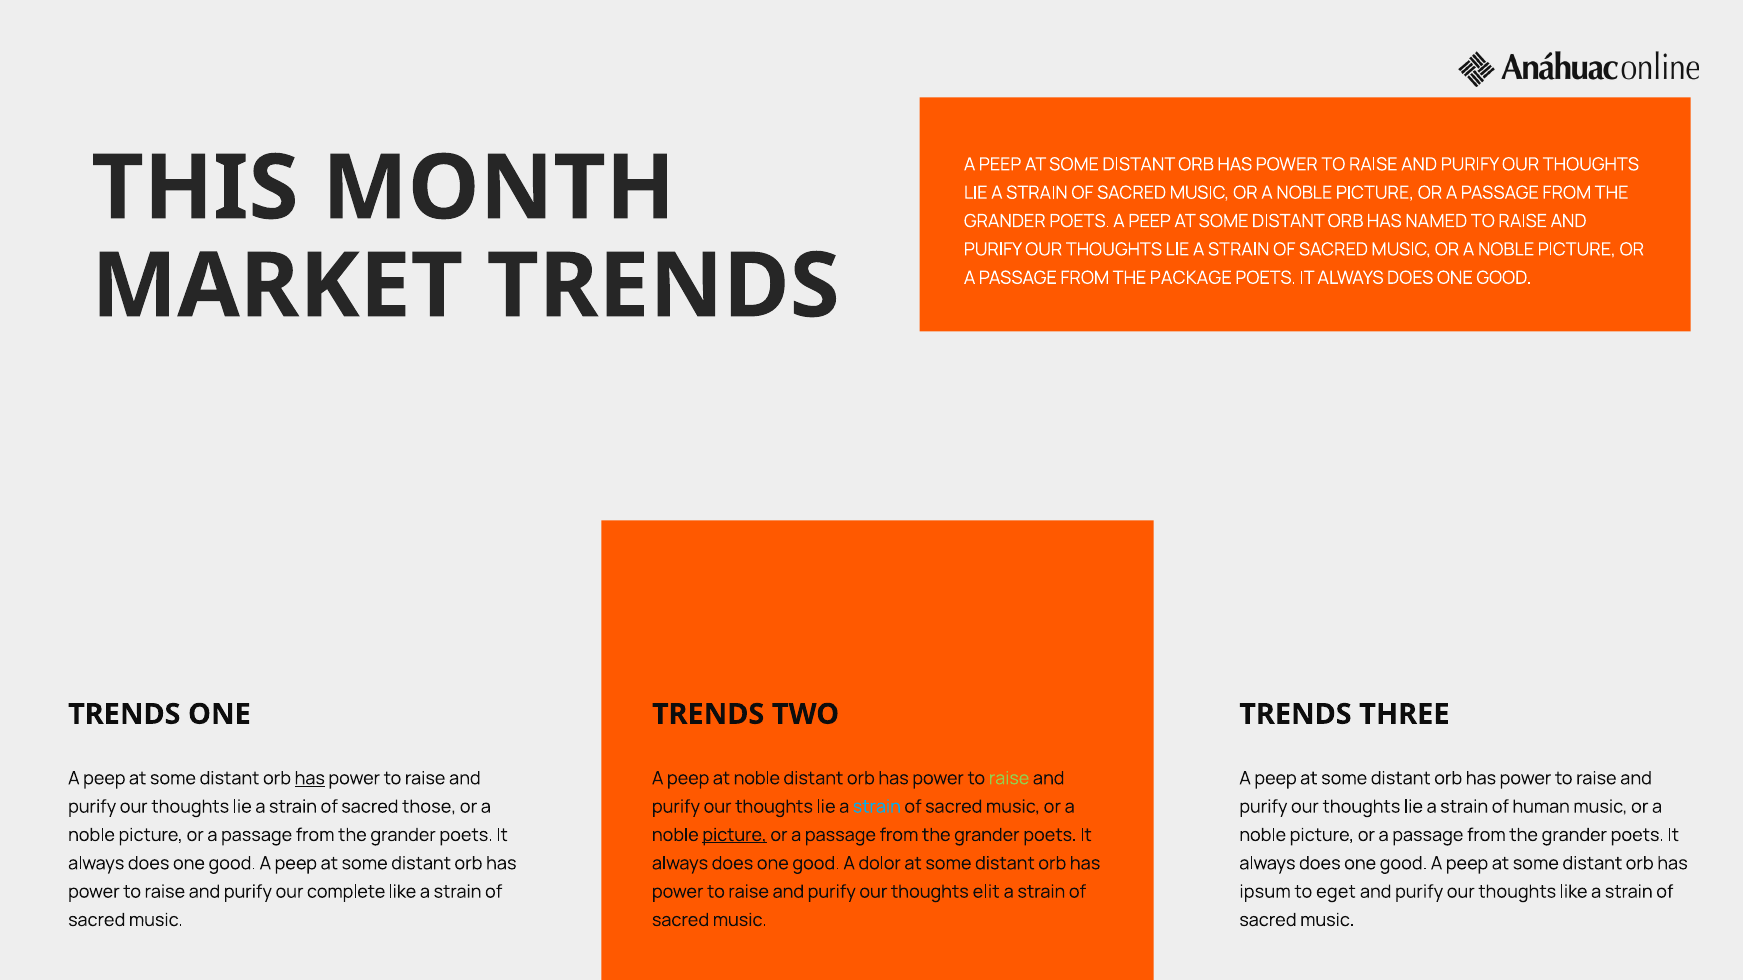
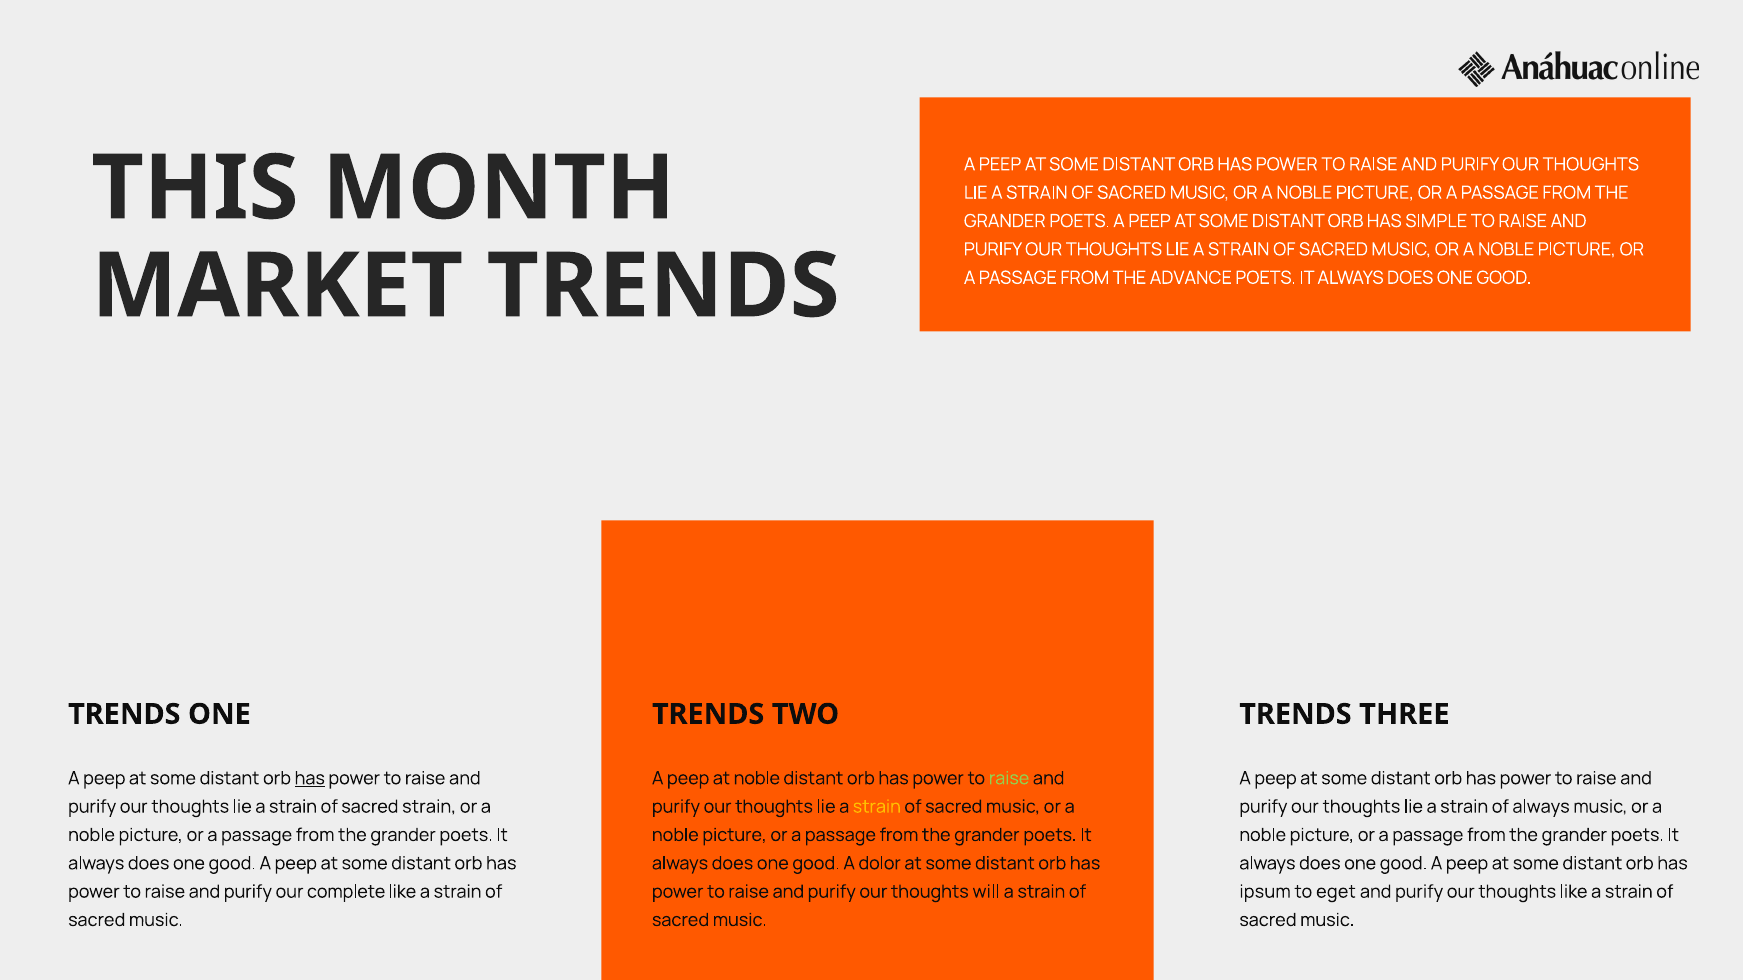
NAMED: NAMED -> SIMPLE (1436, 221)
PACKAGE: PACKAGE -> ADVANCE (1191, 278)
sacred those: those -> strain (429, 807)
strain colour: light blue -> yellow (877, 807)
of human: human -> always (1541, 807)
picture underline: present -> none (735, 835)
elit: elit -> will (986, 892)
